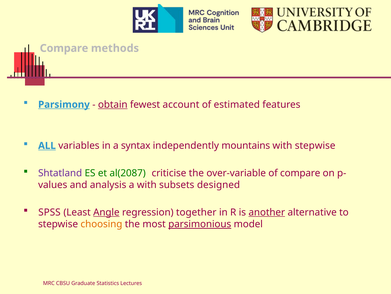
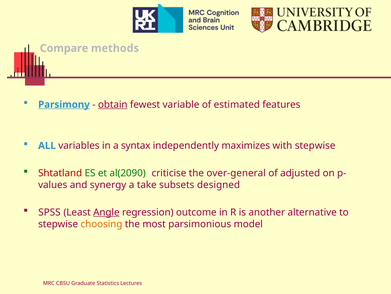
account: account -> variable (181, 104)
ALL underline: present -> none (47, 145)
mountains: mountains -> maximizes (246, 145)
Shtatland colour: purple -> red (60, 173)
al(2087: al(2087 -> al(2090 (128, 173)
over-variable: over-variable -> over-general (236, 173)
of compare: compare -> adjusted (300, 173)
analysis: analysis -> synergy (108, 184)
a with: with -> take (147, 184)
together: together -> outcome (196, 212)
another underline: present -> none (267, 212)
parsimonious underline: present -> none (200, 224)
